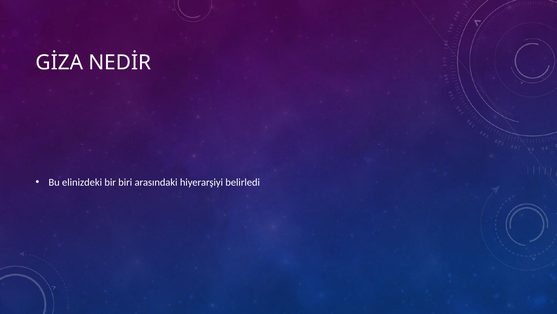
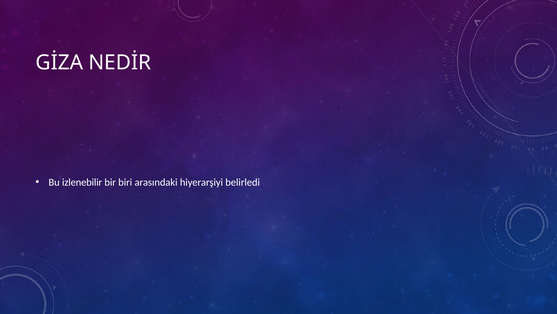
elinizdeki: elinizdeki -> izlenebilir (82, 182)
